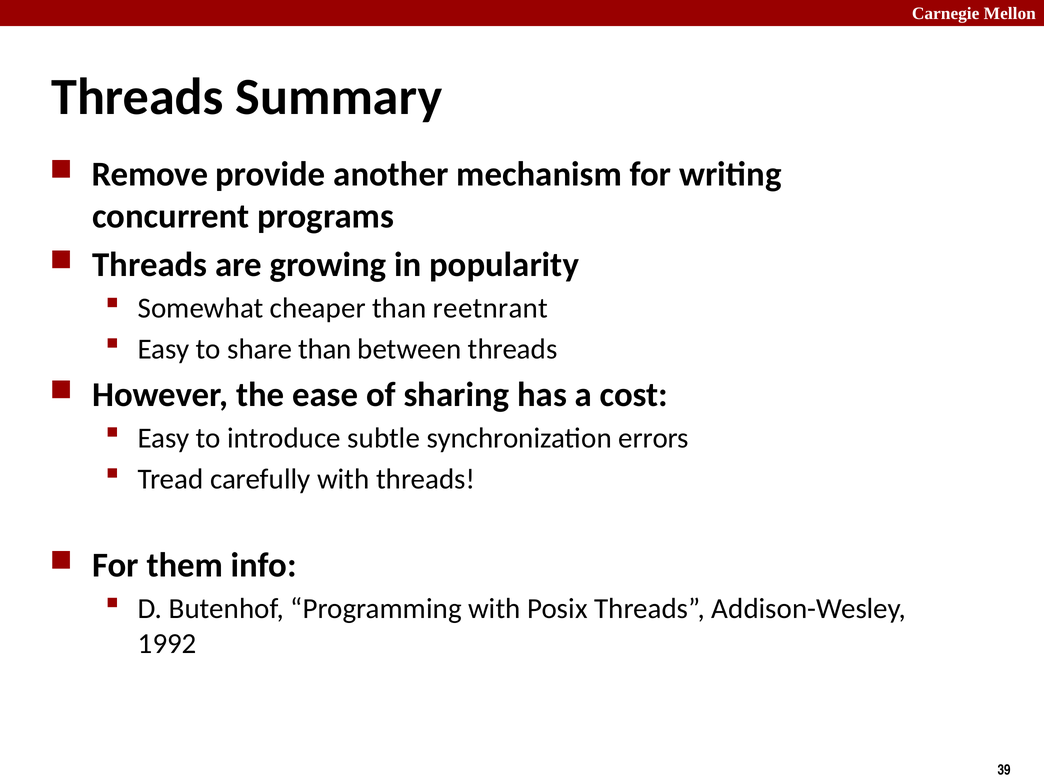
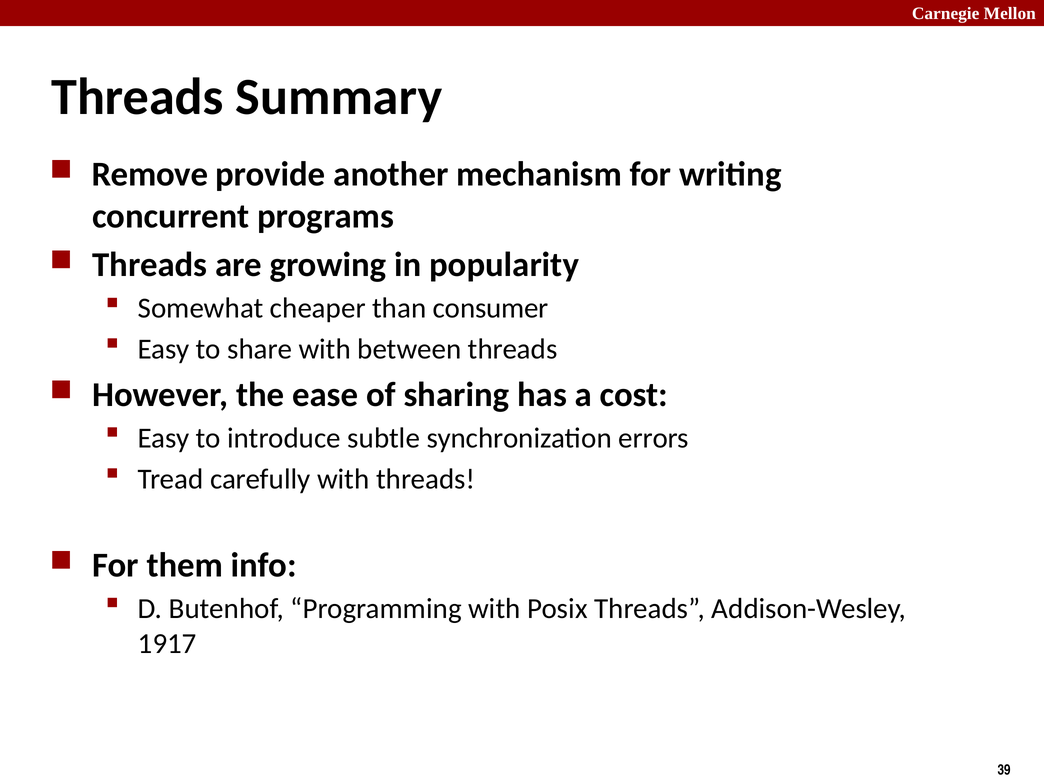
reetnrant: reetnrant -> consumer (491, 308)
share than: than -> with (325, 349)
1992: 1992 -> 1917 (167, 644)
